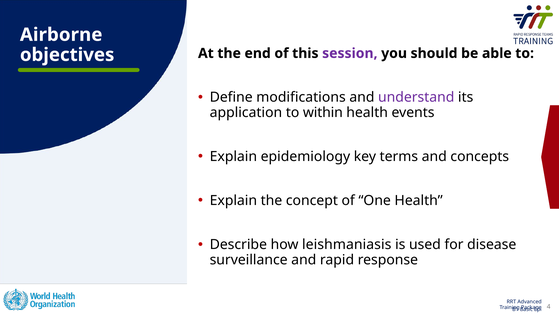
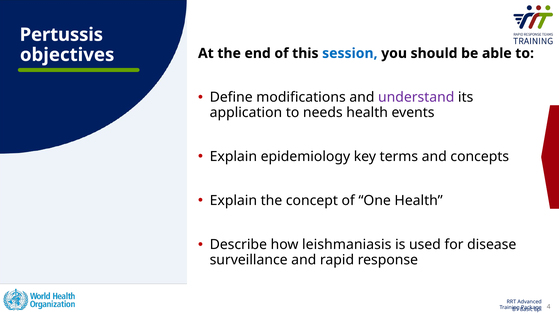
Airborne: Airborne -> Pertussis (61, 35)
session colour: purple -> blue (350, 53)
within: within -> needs (323, 113)
